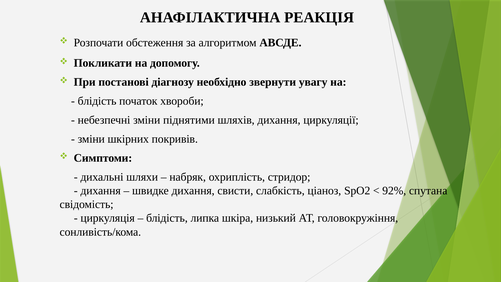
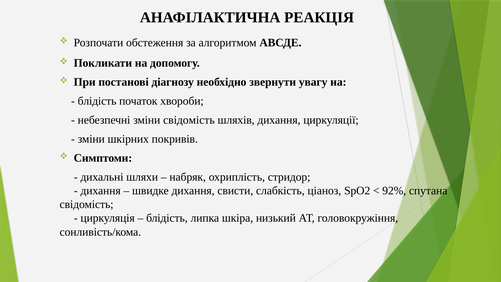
зміни піднятими: піднятими -> свідомість (189, 120)
